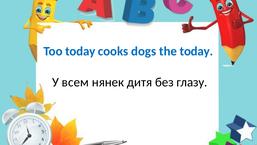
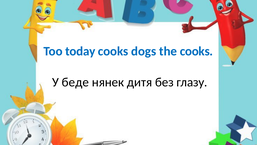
the today: today -> cooks (196, 51)
всем: всем -> беде (75, 82)
